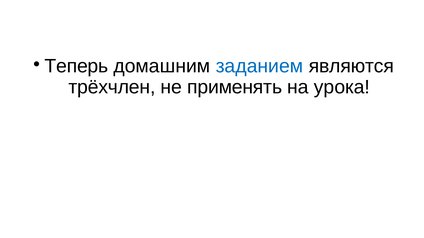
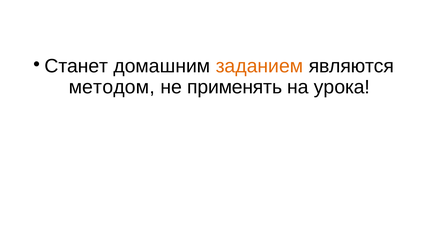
Теперь: Теперь -> Станет (76, 66)
заданием colour: blue -> orange (259, 66)
трёхчлен: трёхчлен -> методом (112, 87)
